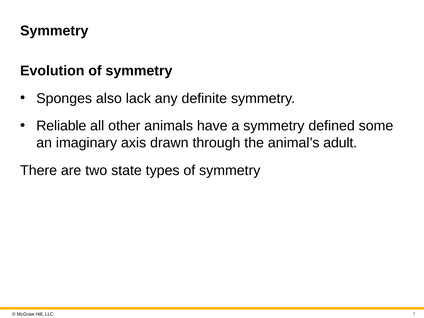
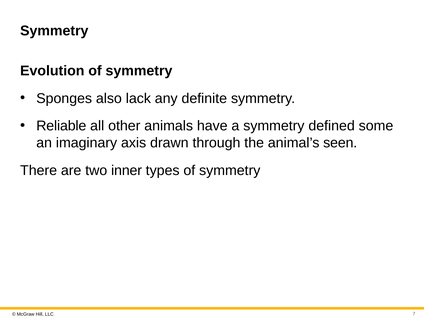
adult: adult -> seen (340, 143)
state: state -> inner (127, 170)
